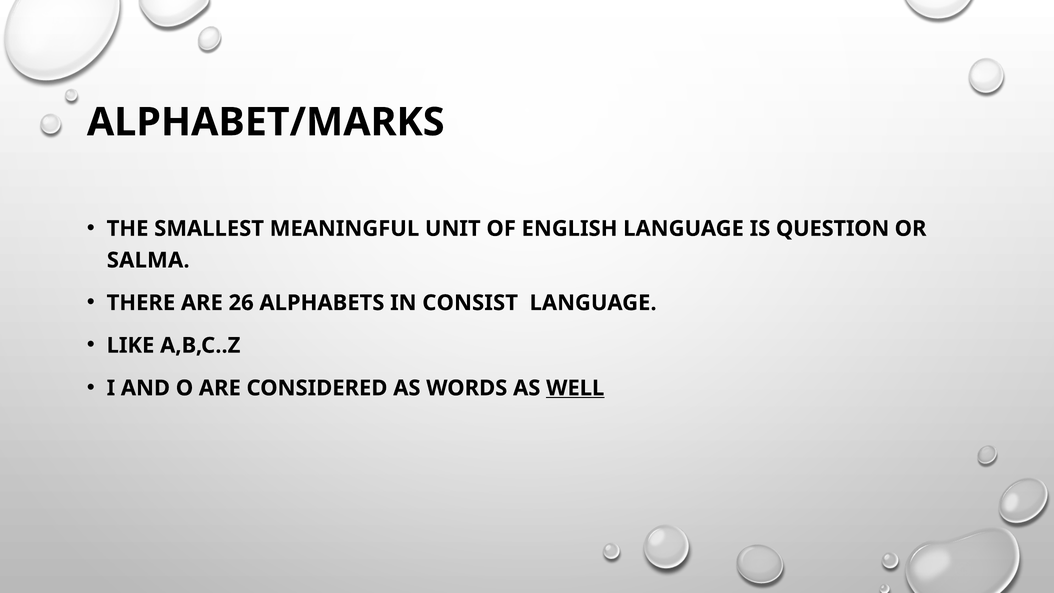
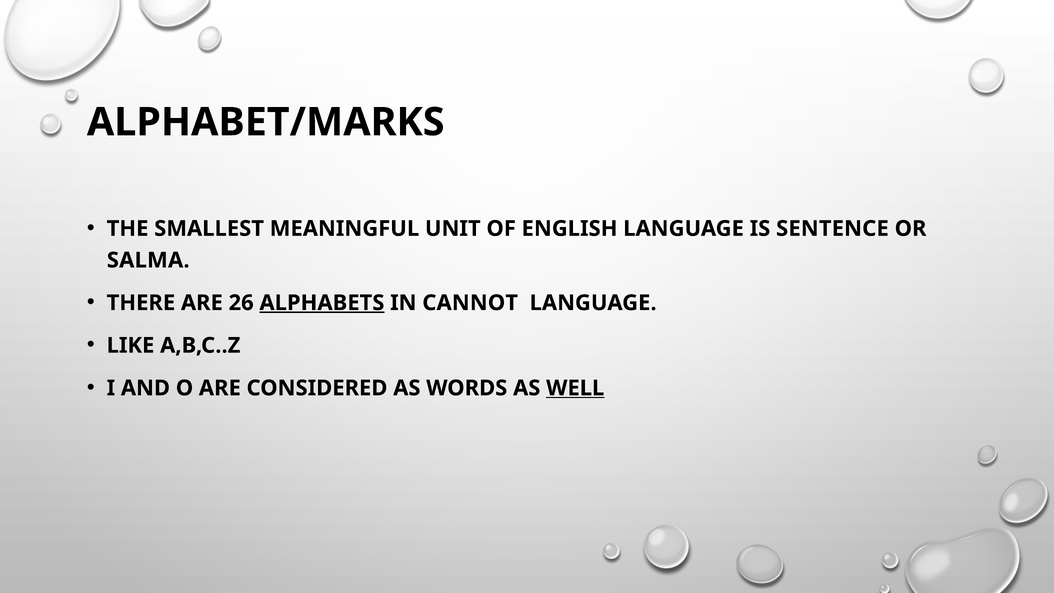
QUESTION: QUESTION -> SENTENCE (832, 229)
ALPHABETS underline: none -> present (322, 303)
CONSIST: CONSIST -> CANNOT (470, 303)
